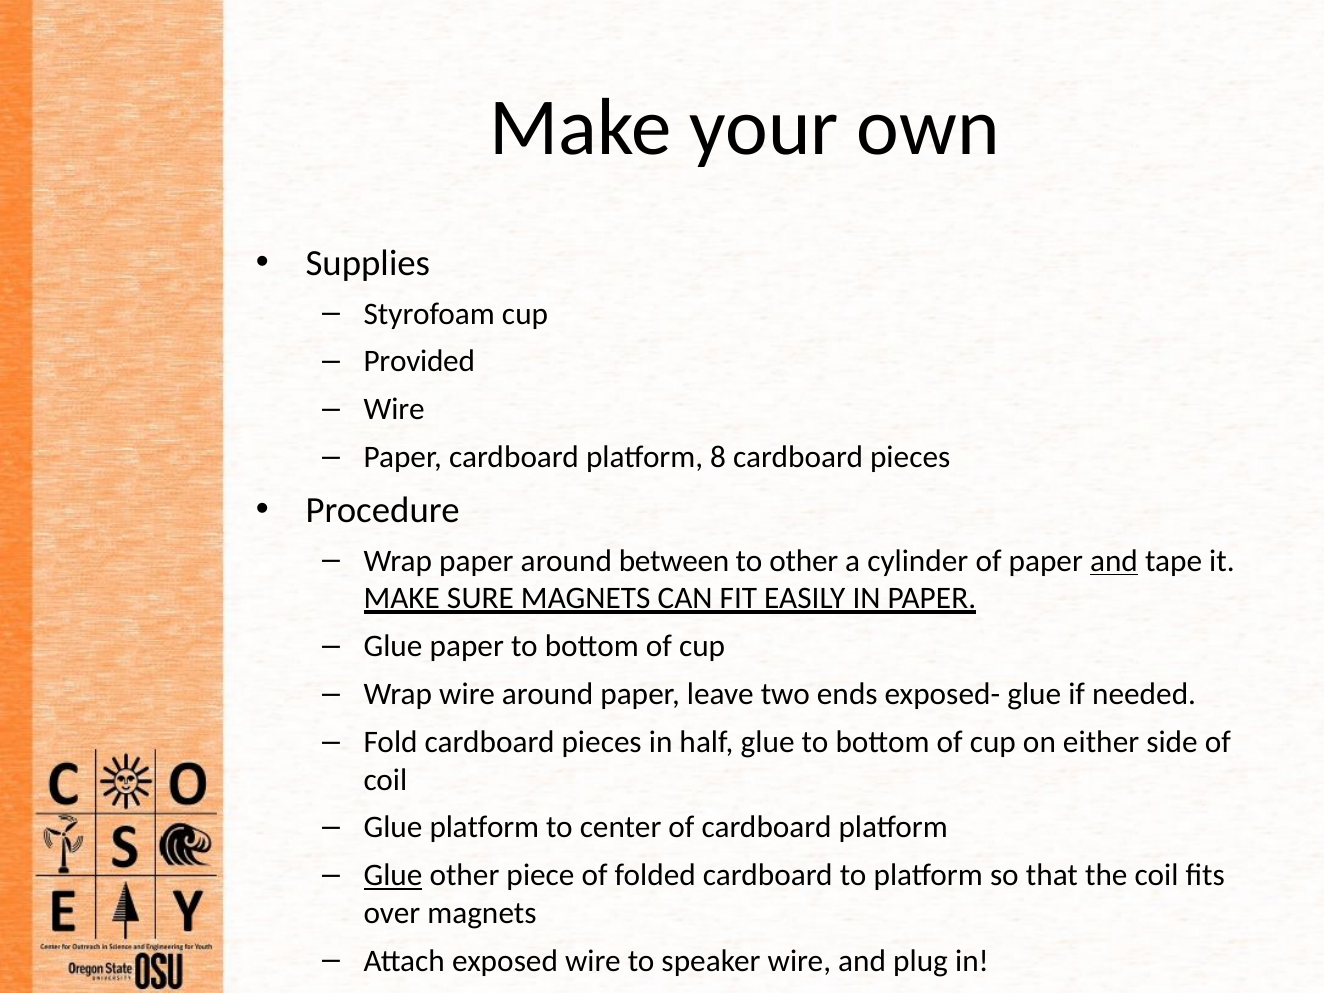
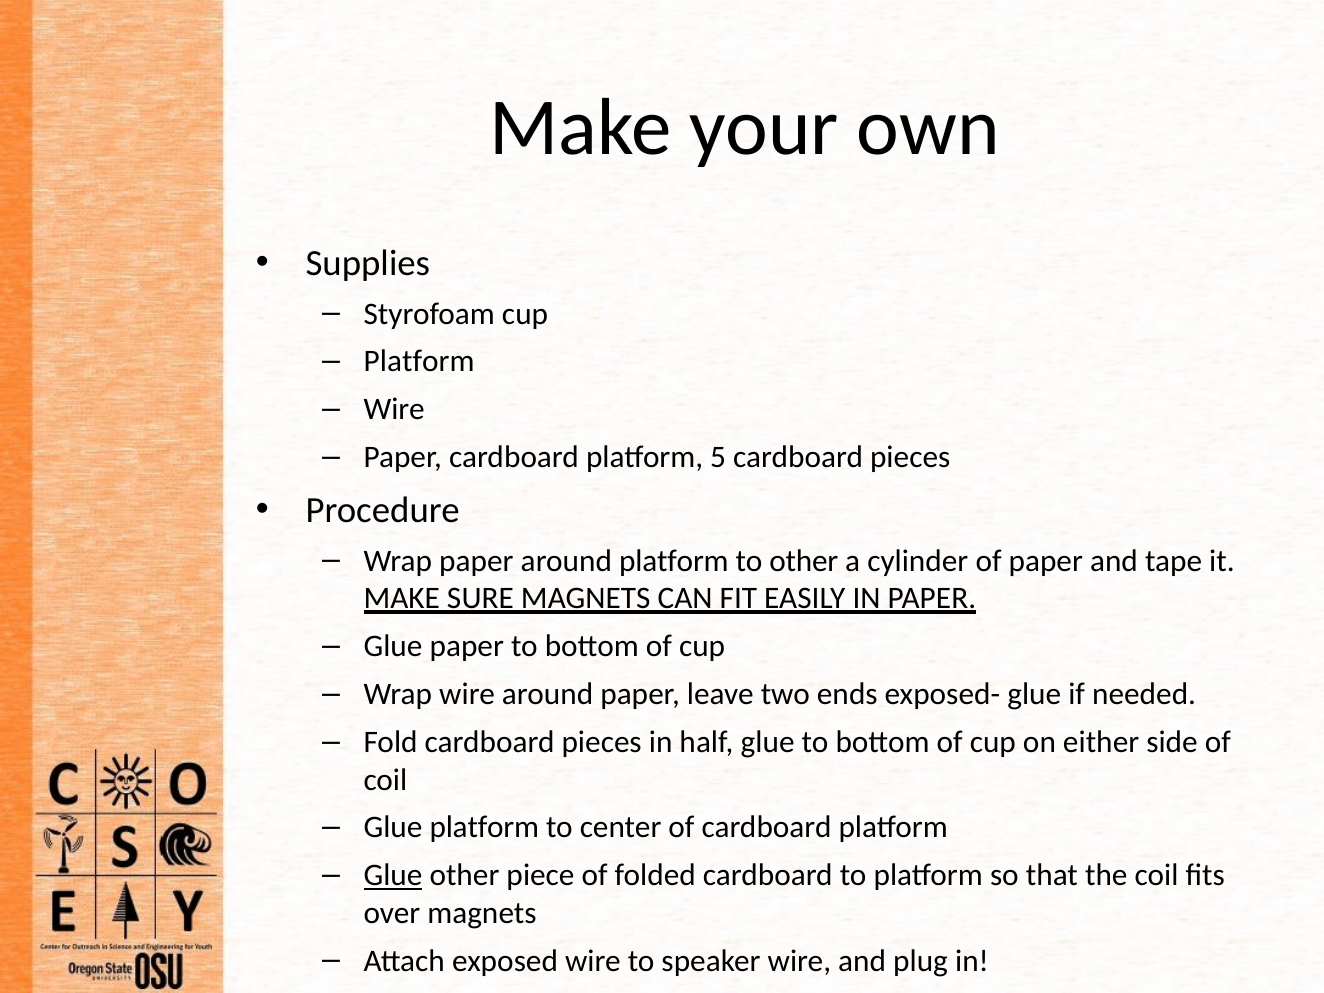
Provided: Provided -> Platform (419, 362)
8: 8 -> 5 (718, 457)
around between: between -> platform (674, 561)
and underline: present -> none (1114, 561)
